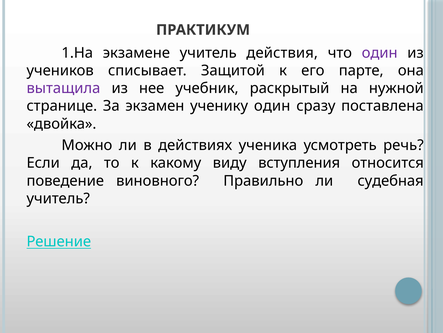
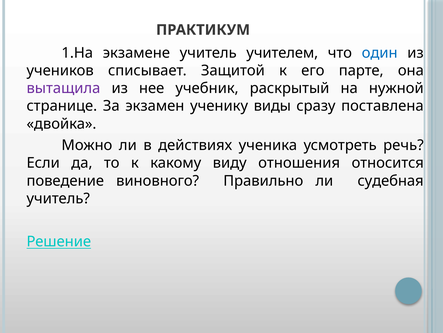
действия: действия -> учителем (282, 53)
один colour: purple -> blue (380, 53)
ученику один: один -> виды (272, 106)
вступления: вступления -> отношения (299, 163)
